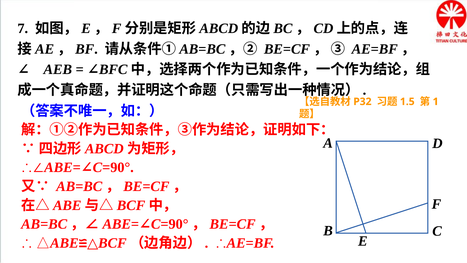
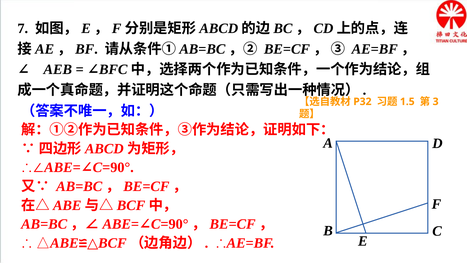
1: 1 -> 3 (436, 102)
